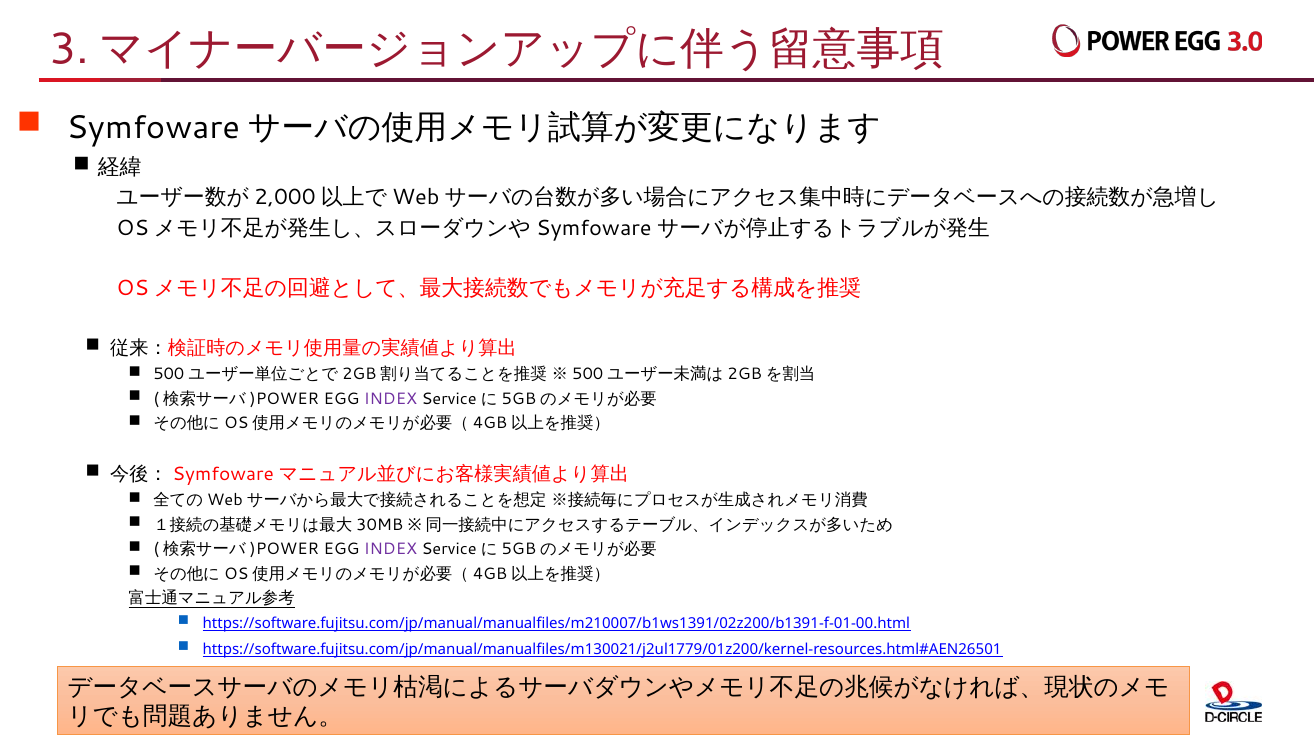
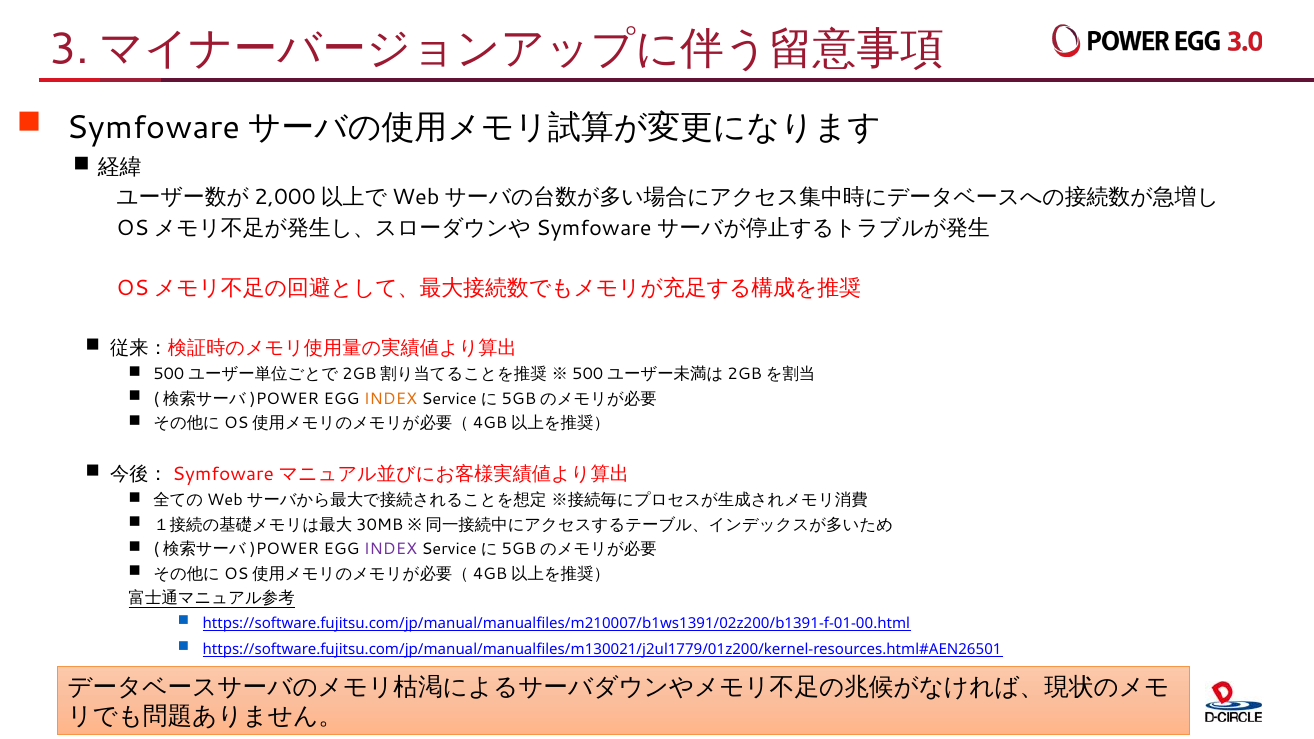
INDEX colour: purple -> orange (390, 399)
